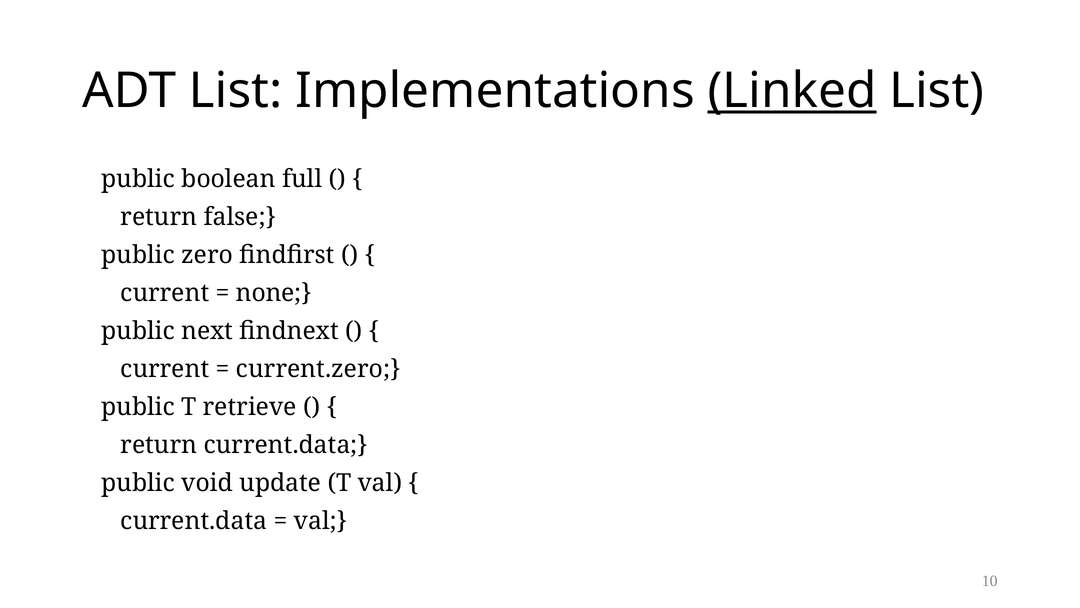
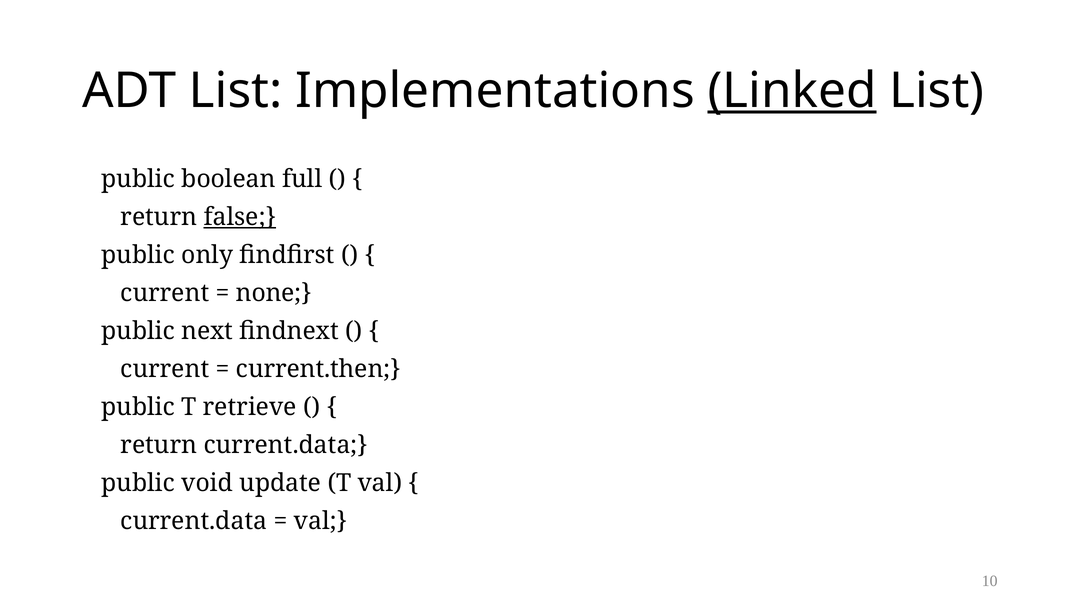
false underline: none -> present (240, 217)
zero: zero -> only (207, 255)
current.zero: current.zero -> current.then (318, 369)
